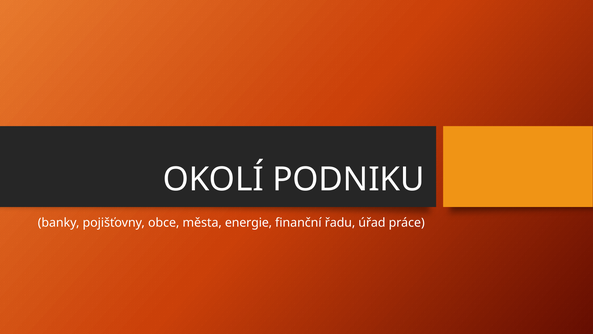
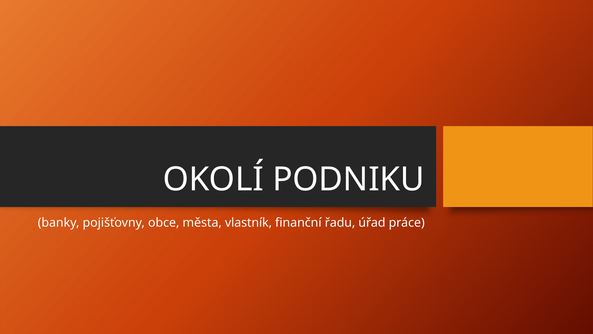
energie: energie -> vlastník (248, 223)
